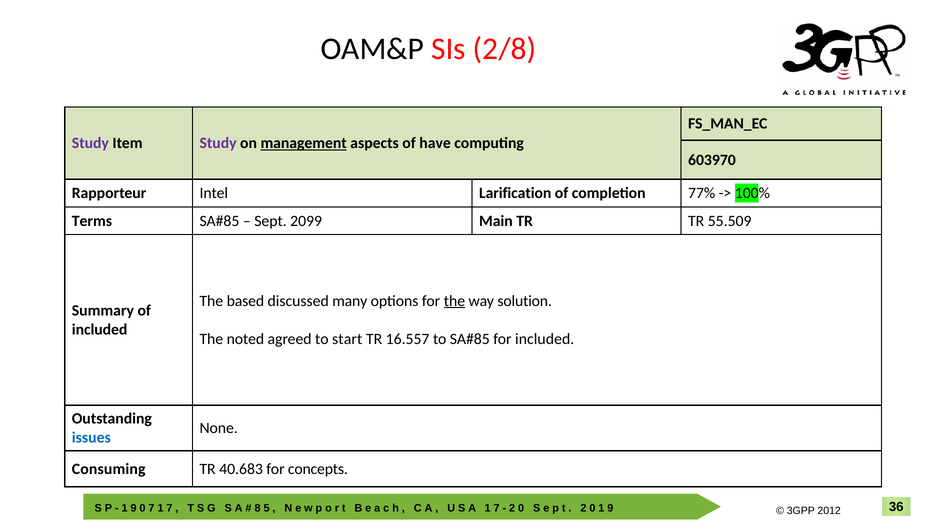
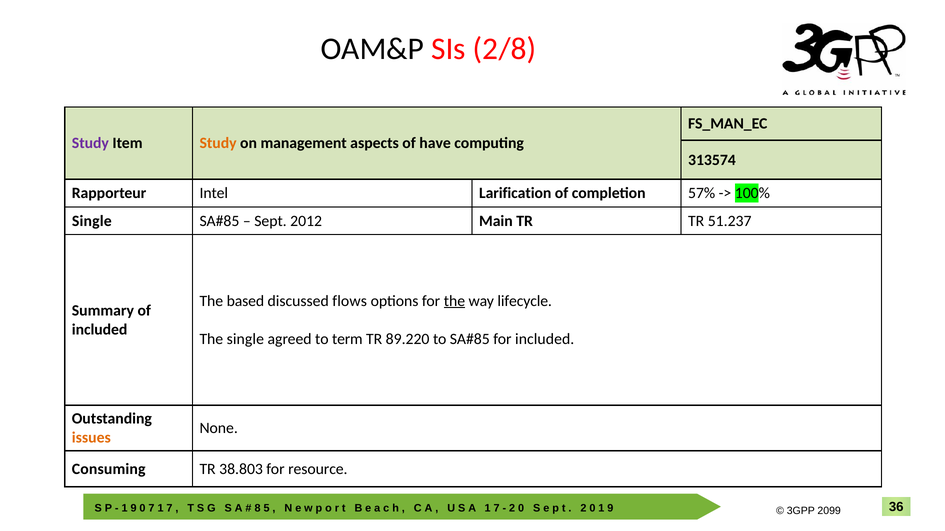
Study colour: purple -> orange (218, 143)
management underline: present -> none (304, 143)
603970: 603970 -> 313574 (712, 160)
77%: 77% -> 57% (702, 193)
Terms: Terms -> Single (92, 221)
Sept 2099: 2099 -> 2012 (306, 221)
55.509: 55.509 -> 51.237 (730, 221)
many: many -> flows (350, 301)
solution: solution -> lifecycle (525, 301)
The noted: noted -> single (245, 340)
start: start -> term (347, 340)
16.557: 16.557 -> 89.220 (408, 340)
issues colour: blue -> orange (91, 438)
40.683: 40.683 -> 38.803 (241, 469)
concepts: concepts -> resource (318, 469)
2012: 2012 -> 2099 (829, 511)
